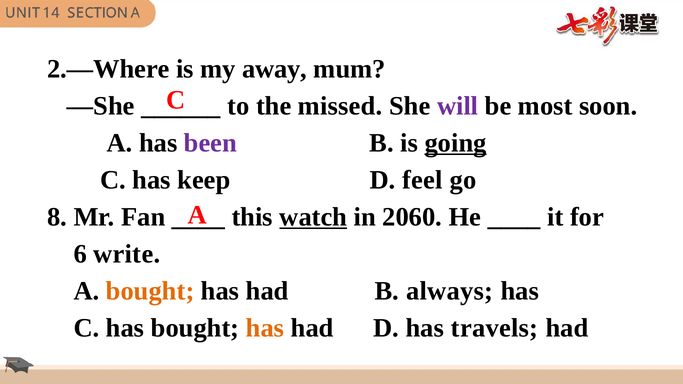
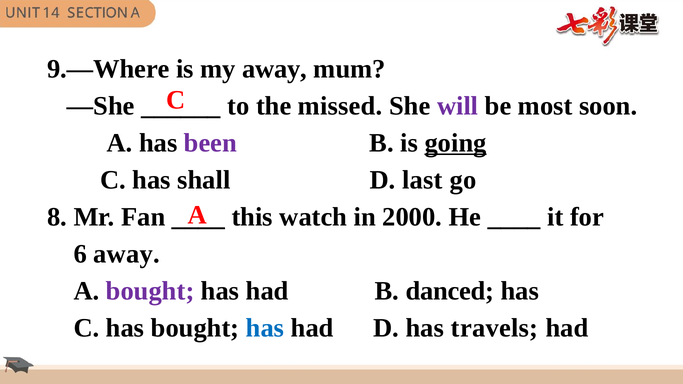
2.—Where: 2.—Where -> 9.—Where (108, 69)
keep: keep -> shall (204, 180)
feel: feel -> last (422, 180)
watch underline: present -> none (313, 217)
2060: 2060 -> 2000 (412, 217)
6 write: write -> away (127, 254)
bought colour: orange -> purple (150, 291)
always: always -> danced (450, 291)
has colour: orange -> blue (265, 328)
